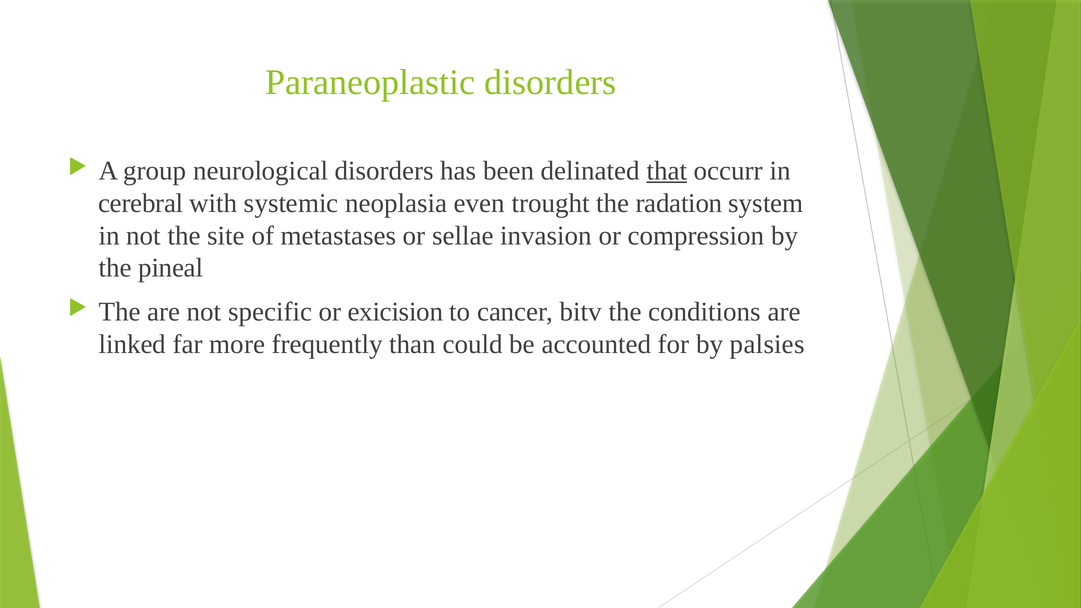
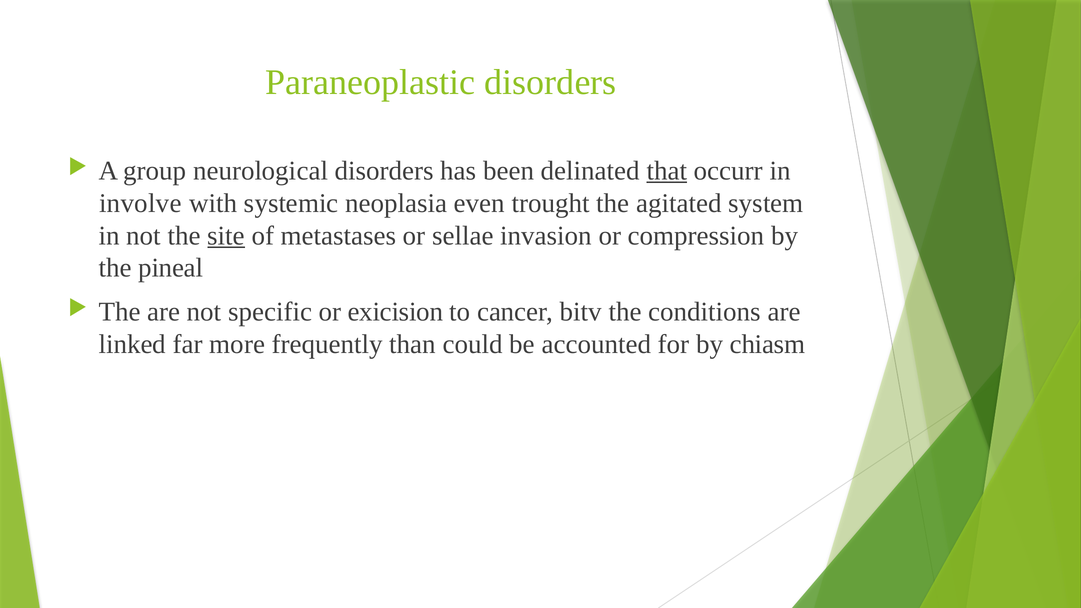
cerebral: cerebral -> involve (140, 203)
radation: radation -> agitated (679, 203)
site underline: none -> present (226, 236)
palsies: palsies -> chiasm (768, 344)
